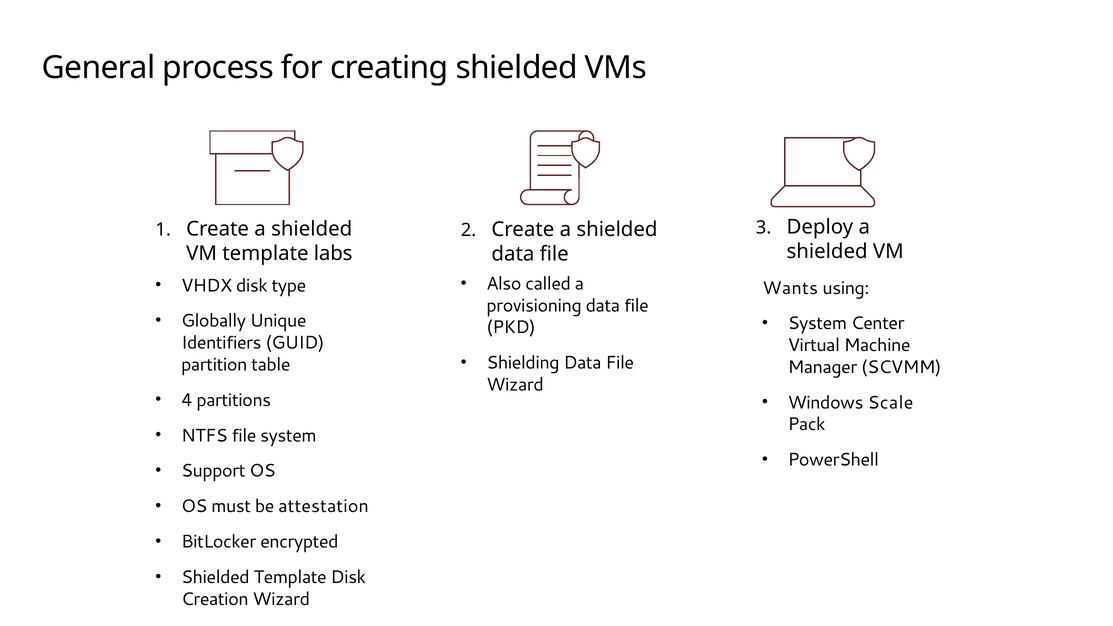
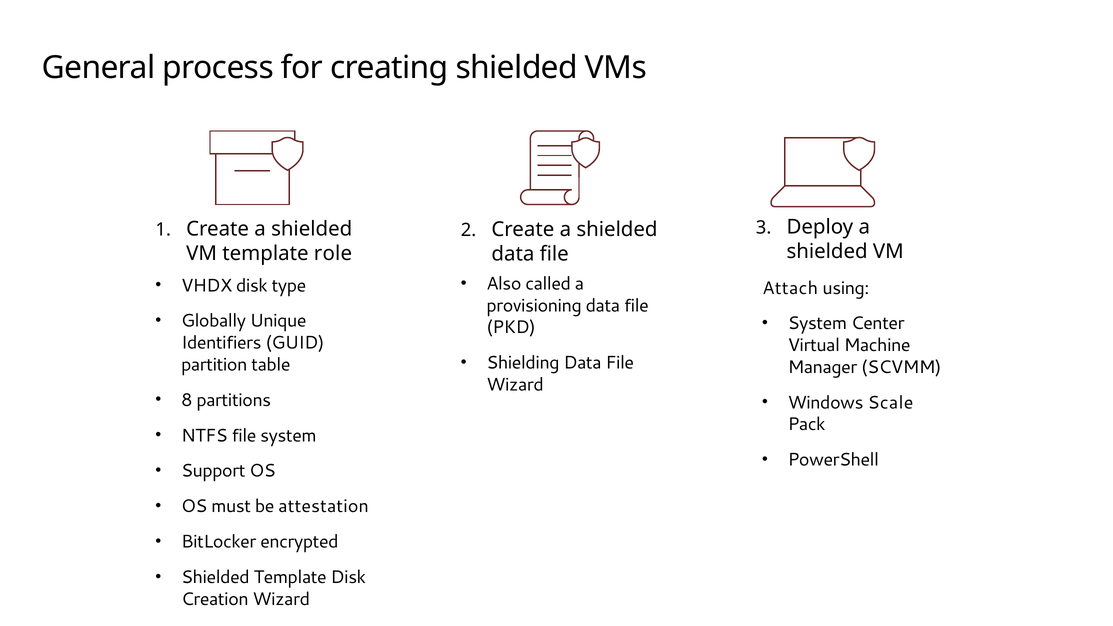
labs: labs -> role (333, 254)
Wants: Wants -> Attach (790, 288)
4: 4 -> 8 (187, 400)
